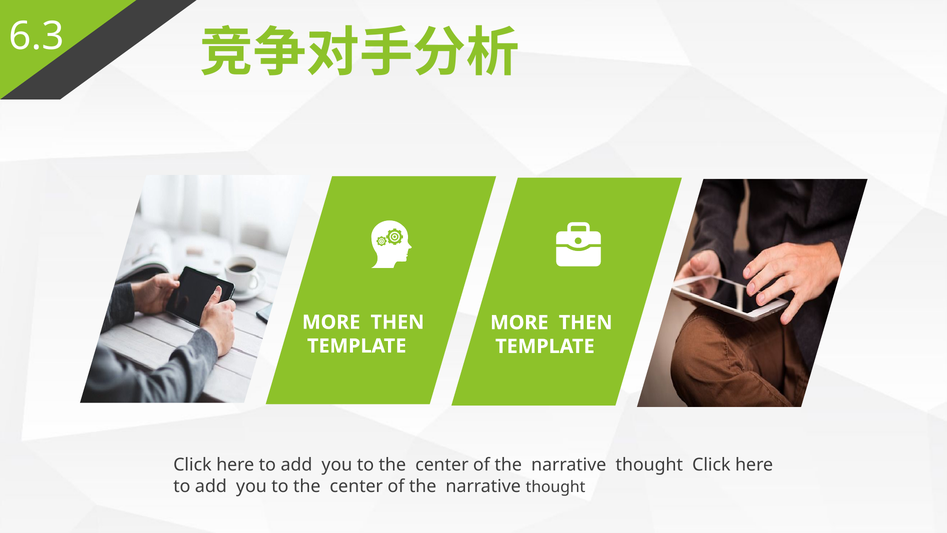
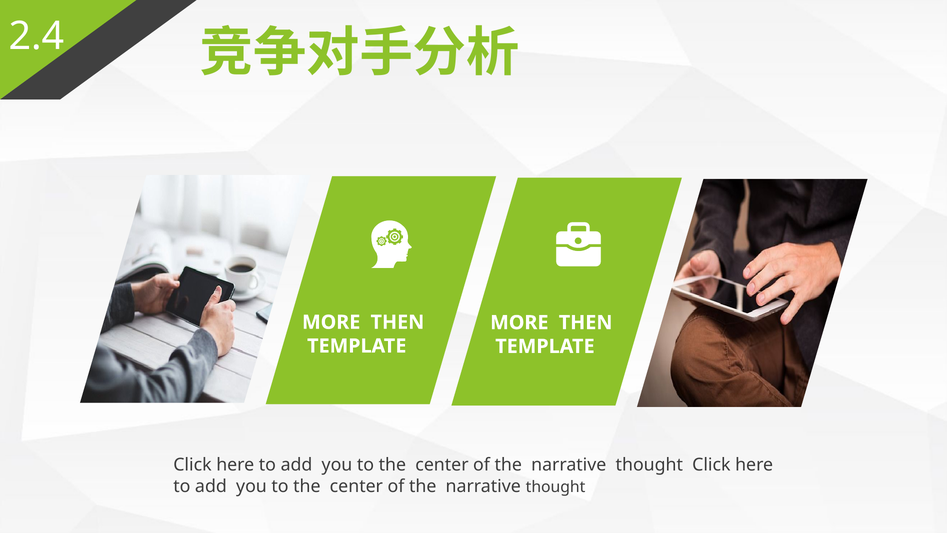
6.3: 6.3 -> 2.4 (37, 36)
